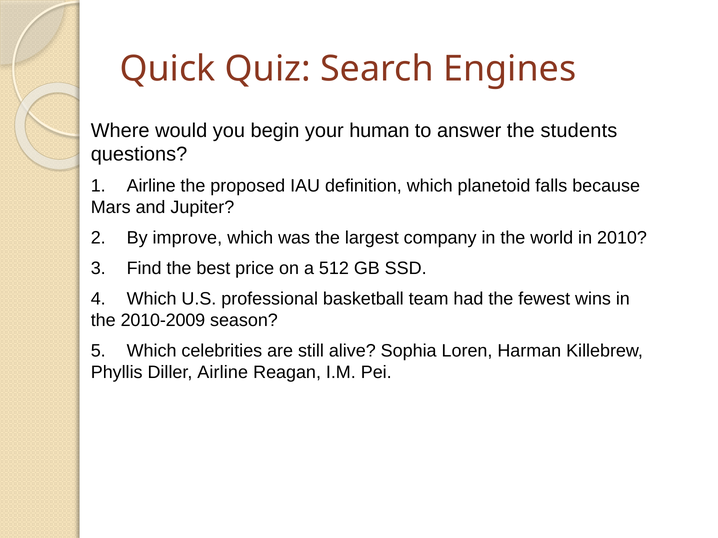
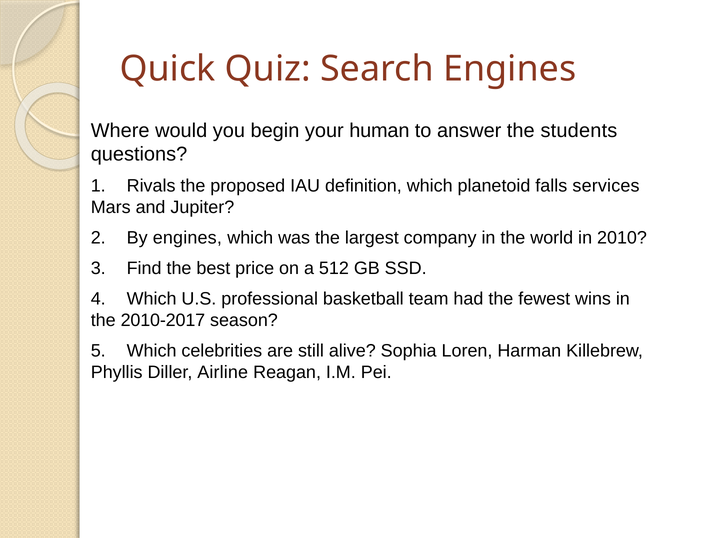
1 Airline: Airline -> Rivals (151, 186)
because: because -> services (606, 186)
By improve: improve -> engines (187, 238)
2010-2009: 2010-2009 -> 2010-2017 (163, 321)
